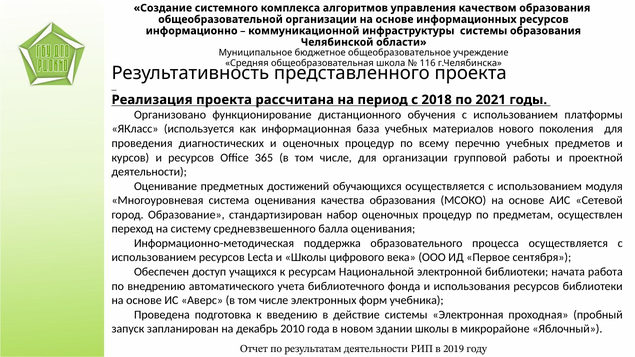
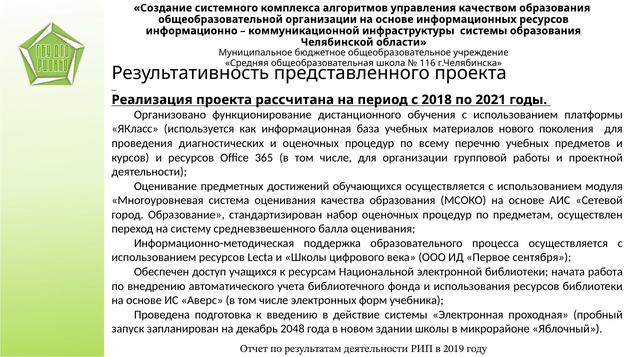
2010: 2010 -> 2048 (292, 329)
